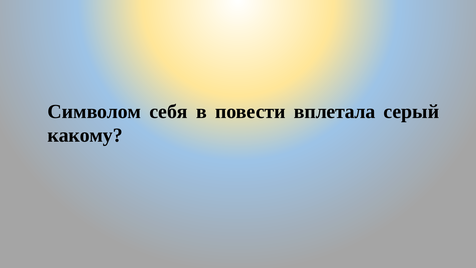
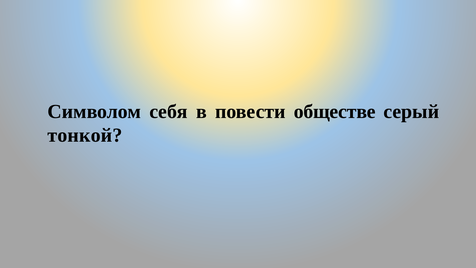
вплетала: вплетала -> обществе (335, 111)
какому: какому -> тонкой (85, 135)
